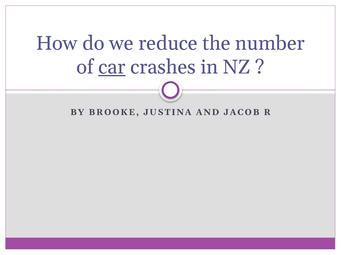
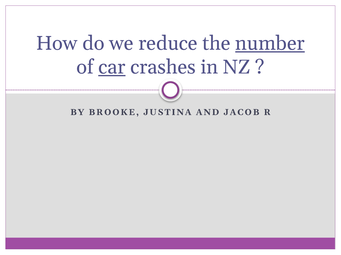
number underline: none -> present (270, 43)
